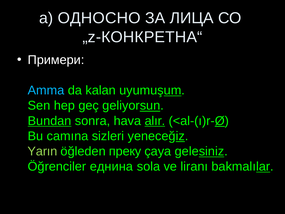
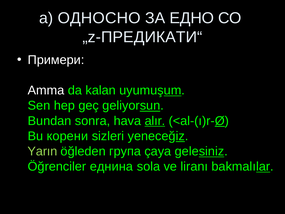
ЛИЦА: ЛИЦА -> ЕДНО (192, 18)
„z-КОНКРЕТНА“: „z-КОНКРЕТНА“ -> „z-ПРЕДИКАТИ“ (142, 37)
Amma colour: light blue -> white (46, 90)
Bundan underline: present -> none (50, 121)
camına: camına -> корени (67, 136)
преку: преку -> група (125, 151)
